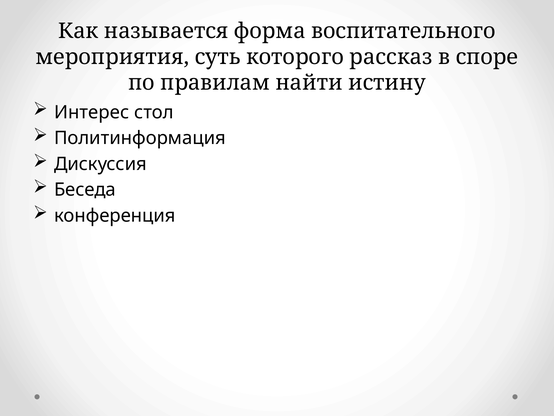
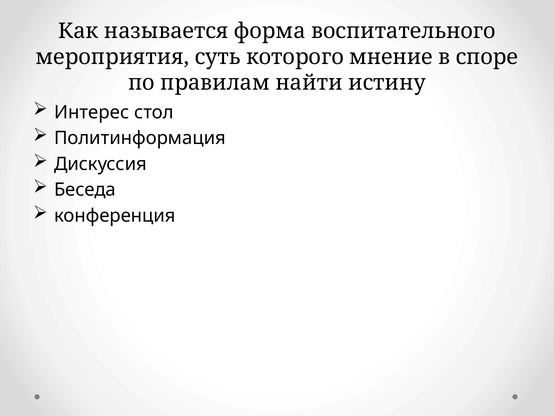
рассказ: рассказ -> мнение (391, 57)
